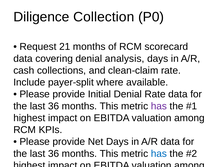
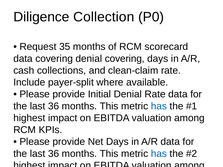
21: 21 -> 35 (65, 47)
denial analysis: analysis -> covering (125, 59)
has colour: purple -> blue (159, 106)
